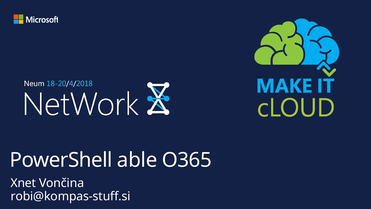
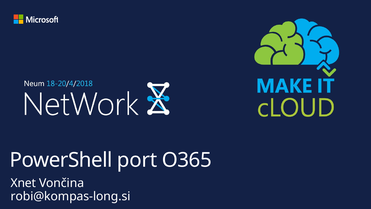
able: able -> port (137, 160)
robi@kompas-stuff.si: robi@kompas-stuff.si -> robi@kompas-long.si (71, 196)
